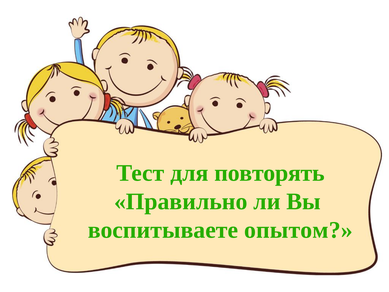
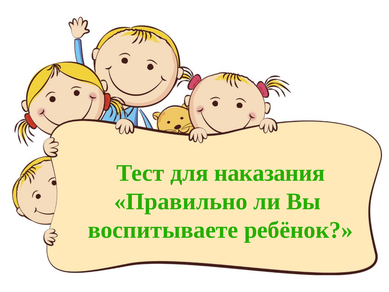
повторять: повторять -> наказания (270, 173)
опытом: опытом -> ребёнок (298, 230)
